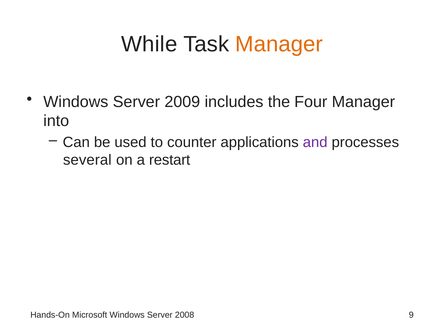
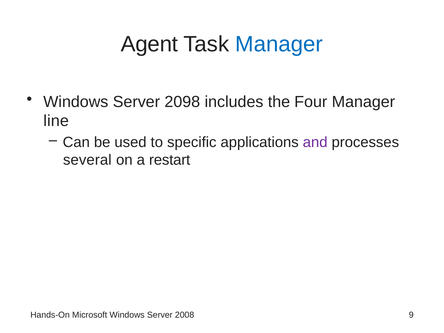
While: While -> Agent (150, 44)
Manager colour: orange -> blue (279, 44)
2009: 2009 -> 2098 (182, 102)
into: into -> line (56, 121)
counter: counter -> specific (192, 142)
